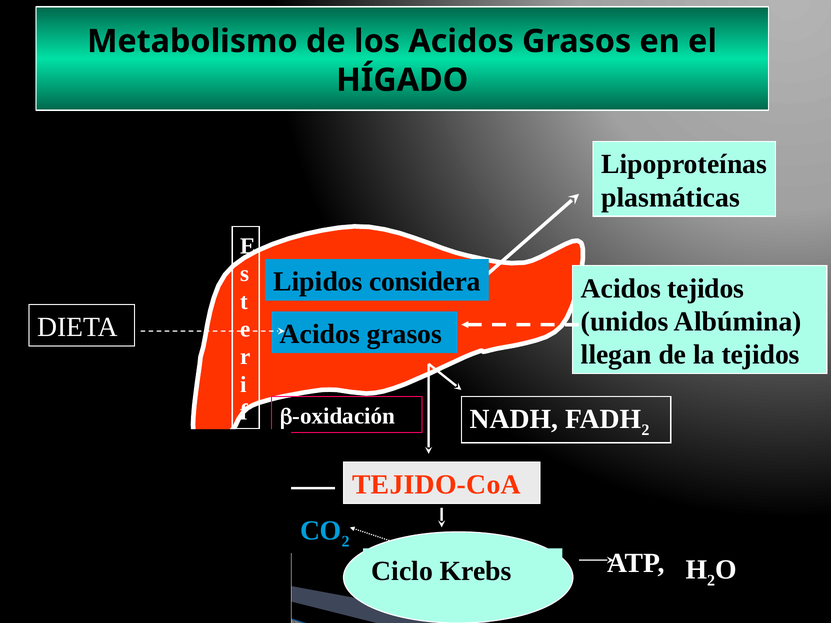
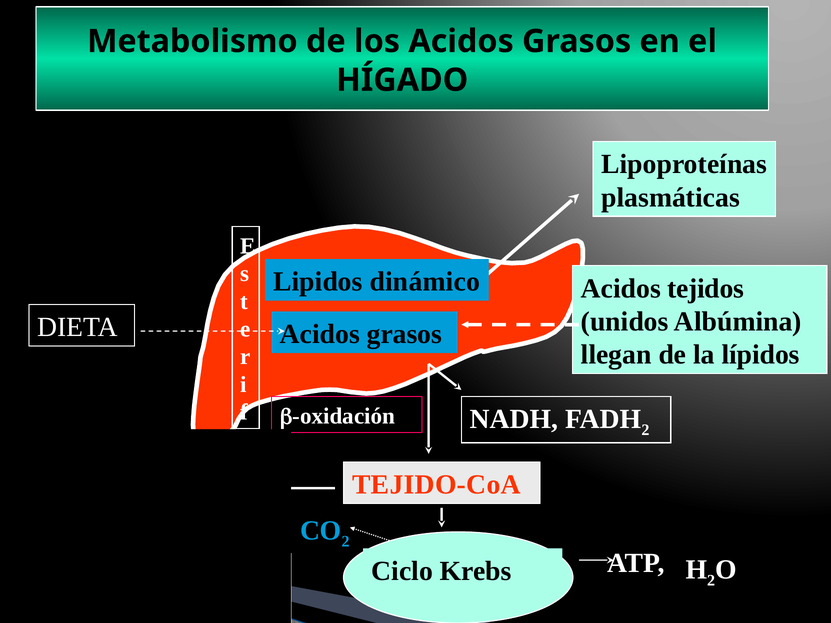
considera: considera -> dinámico (425, 282)
la tejidos: tejidos -> lípidos (761, 355)
